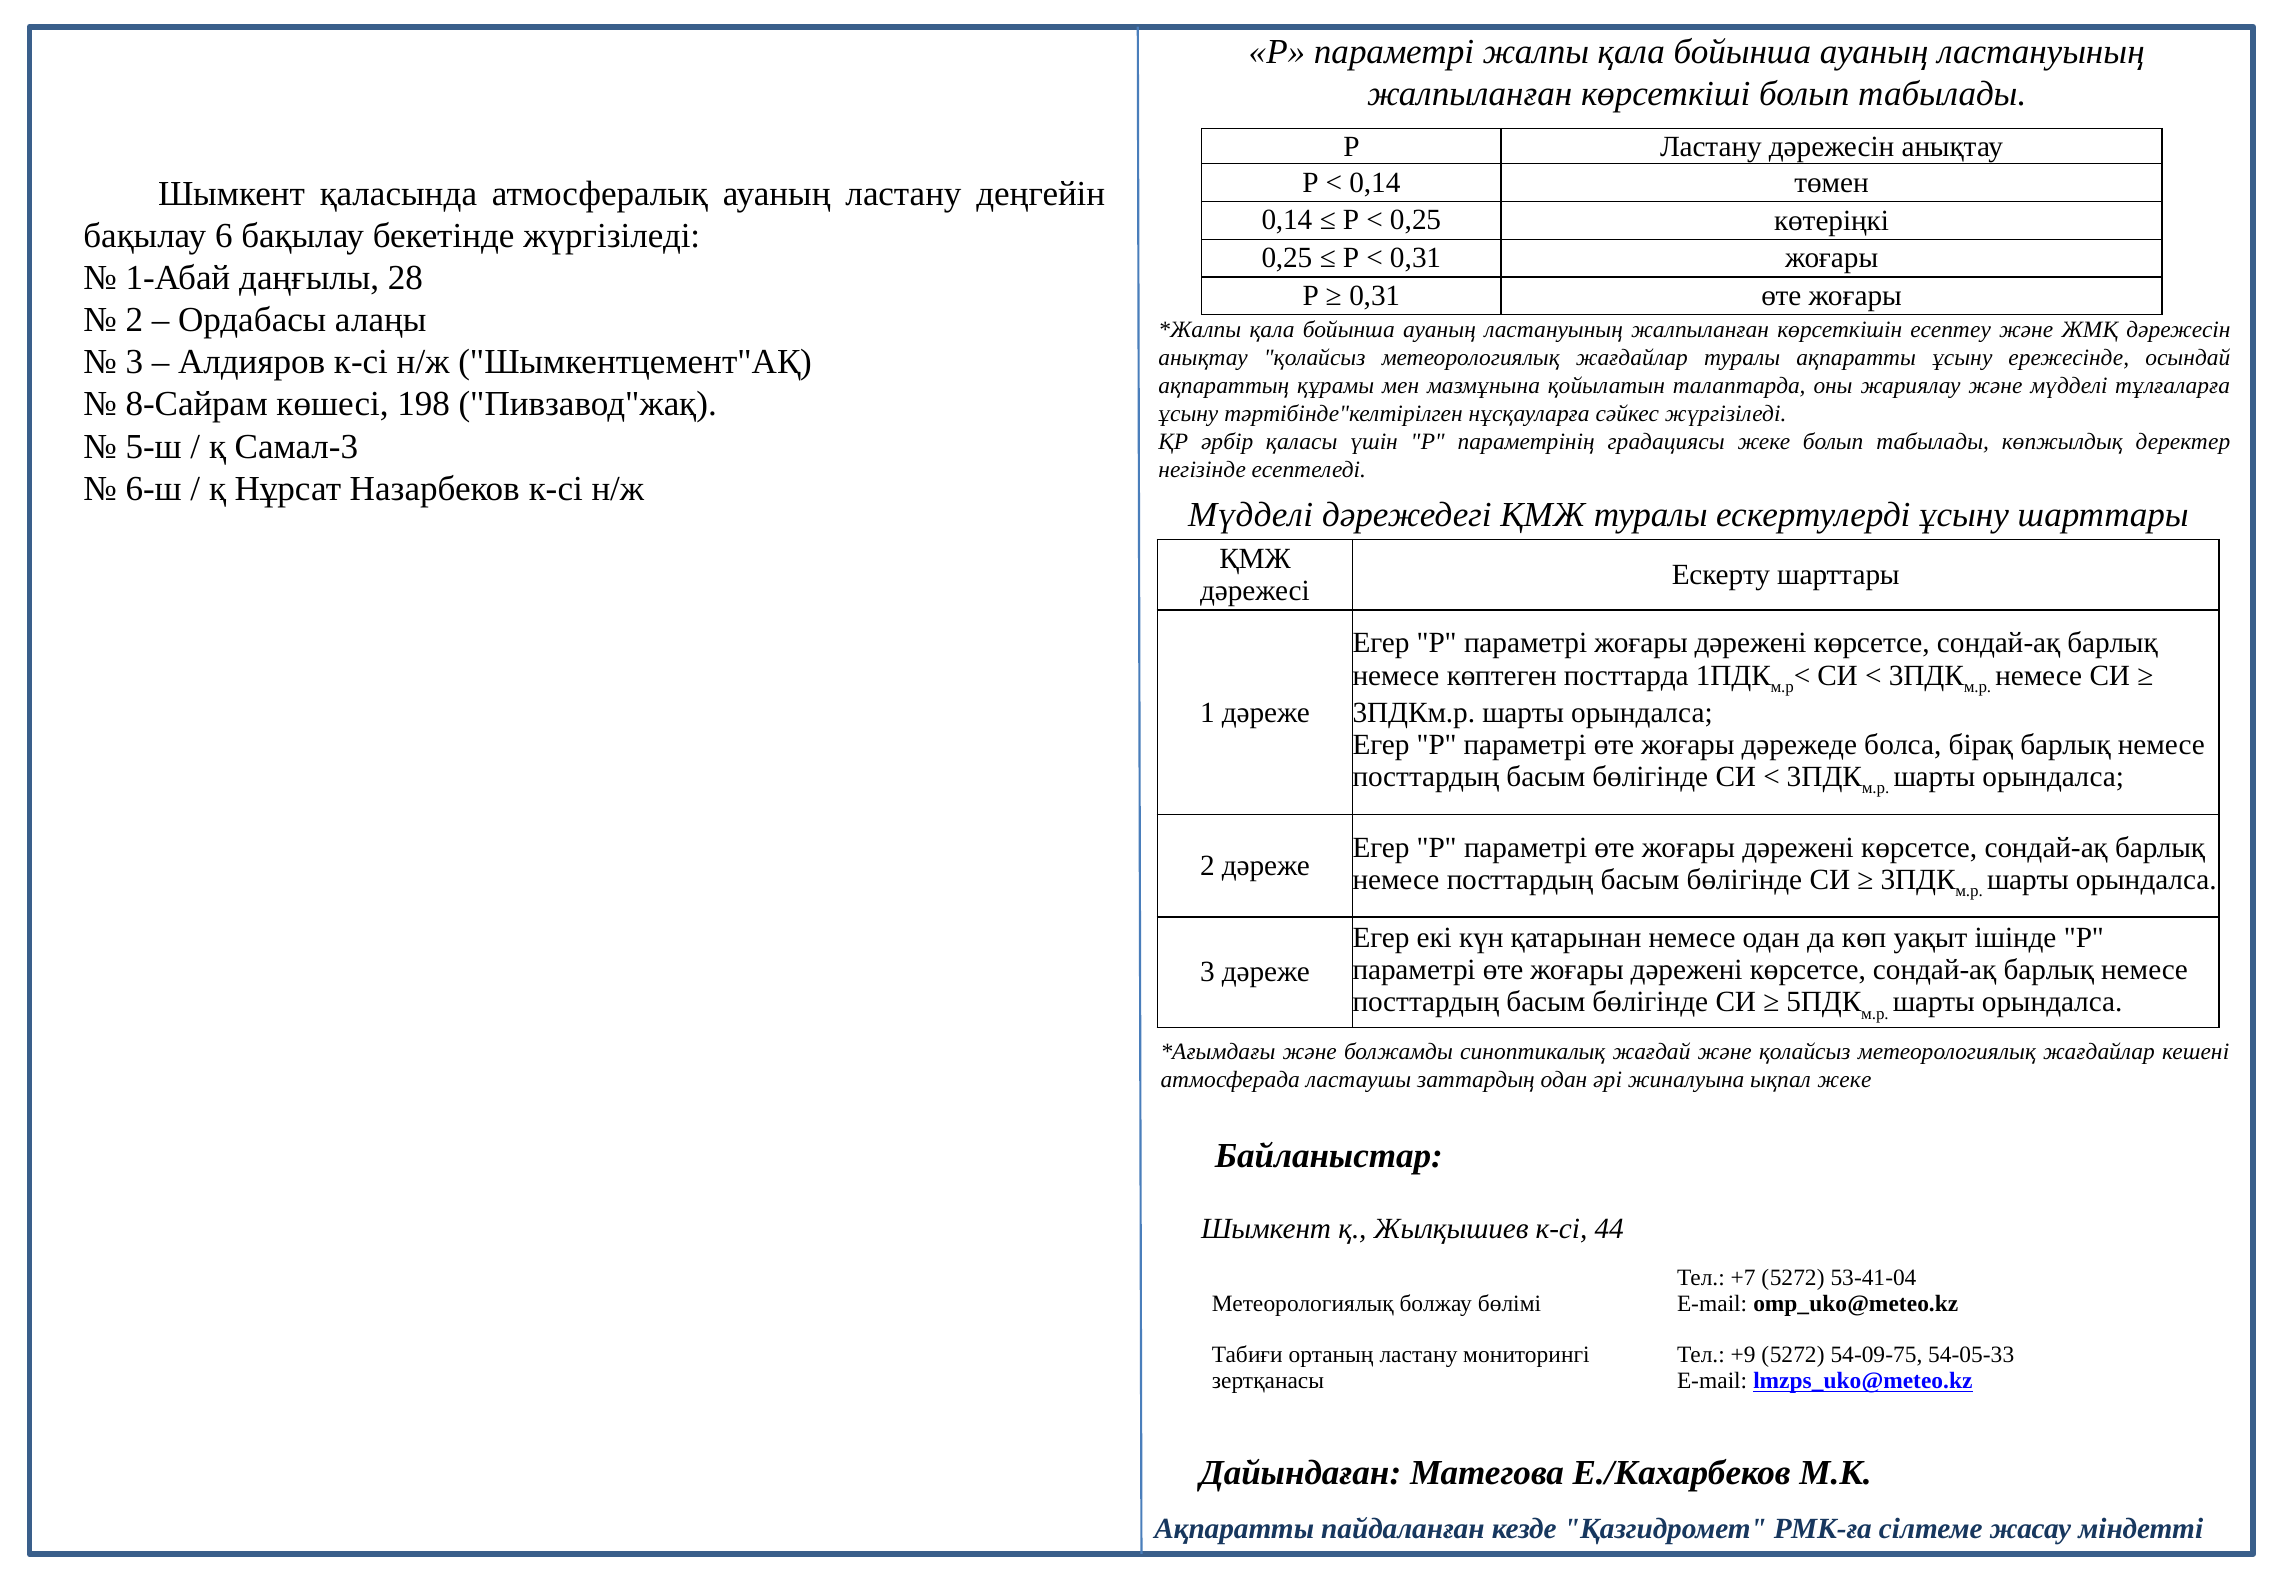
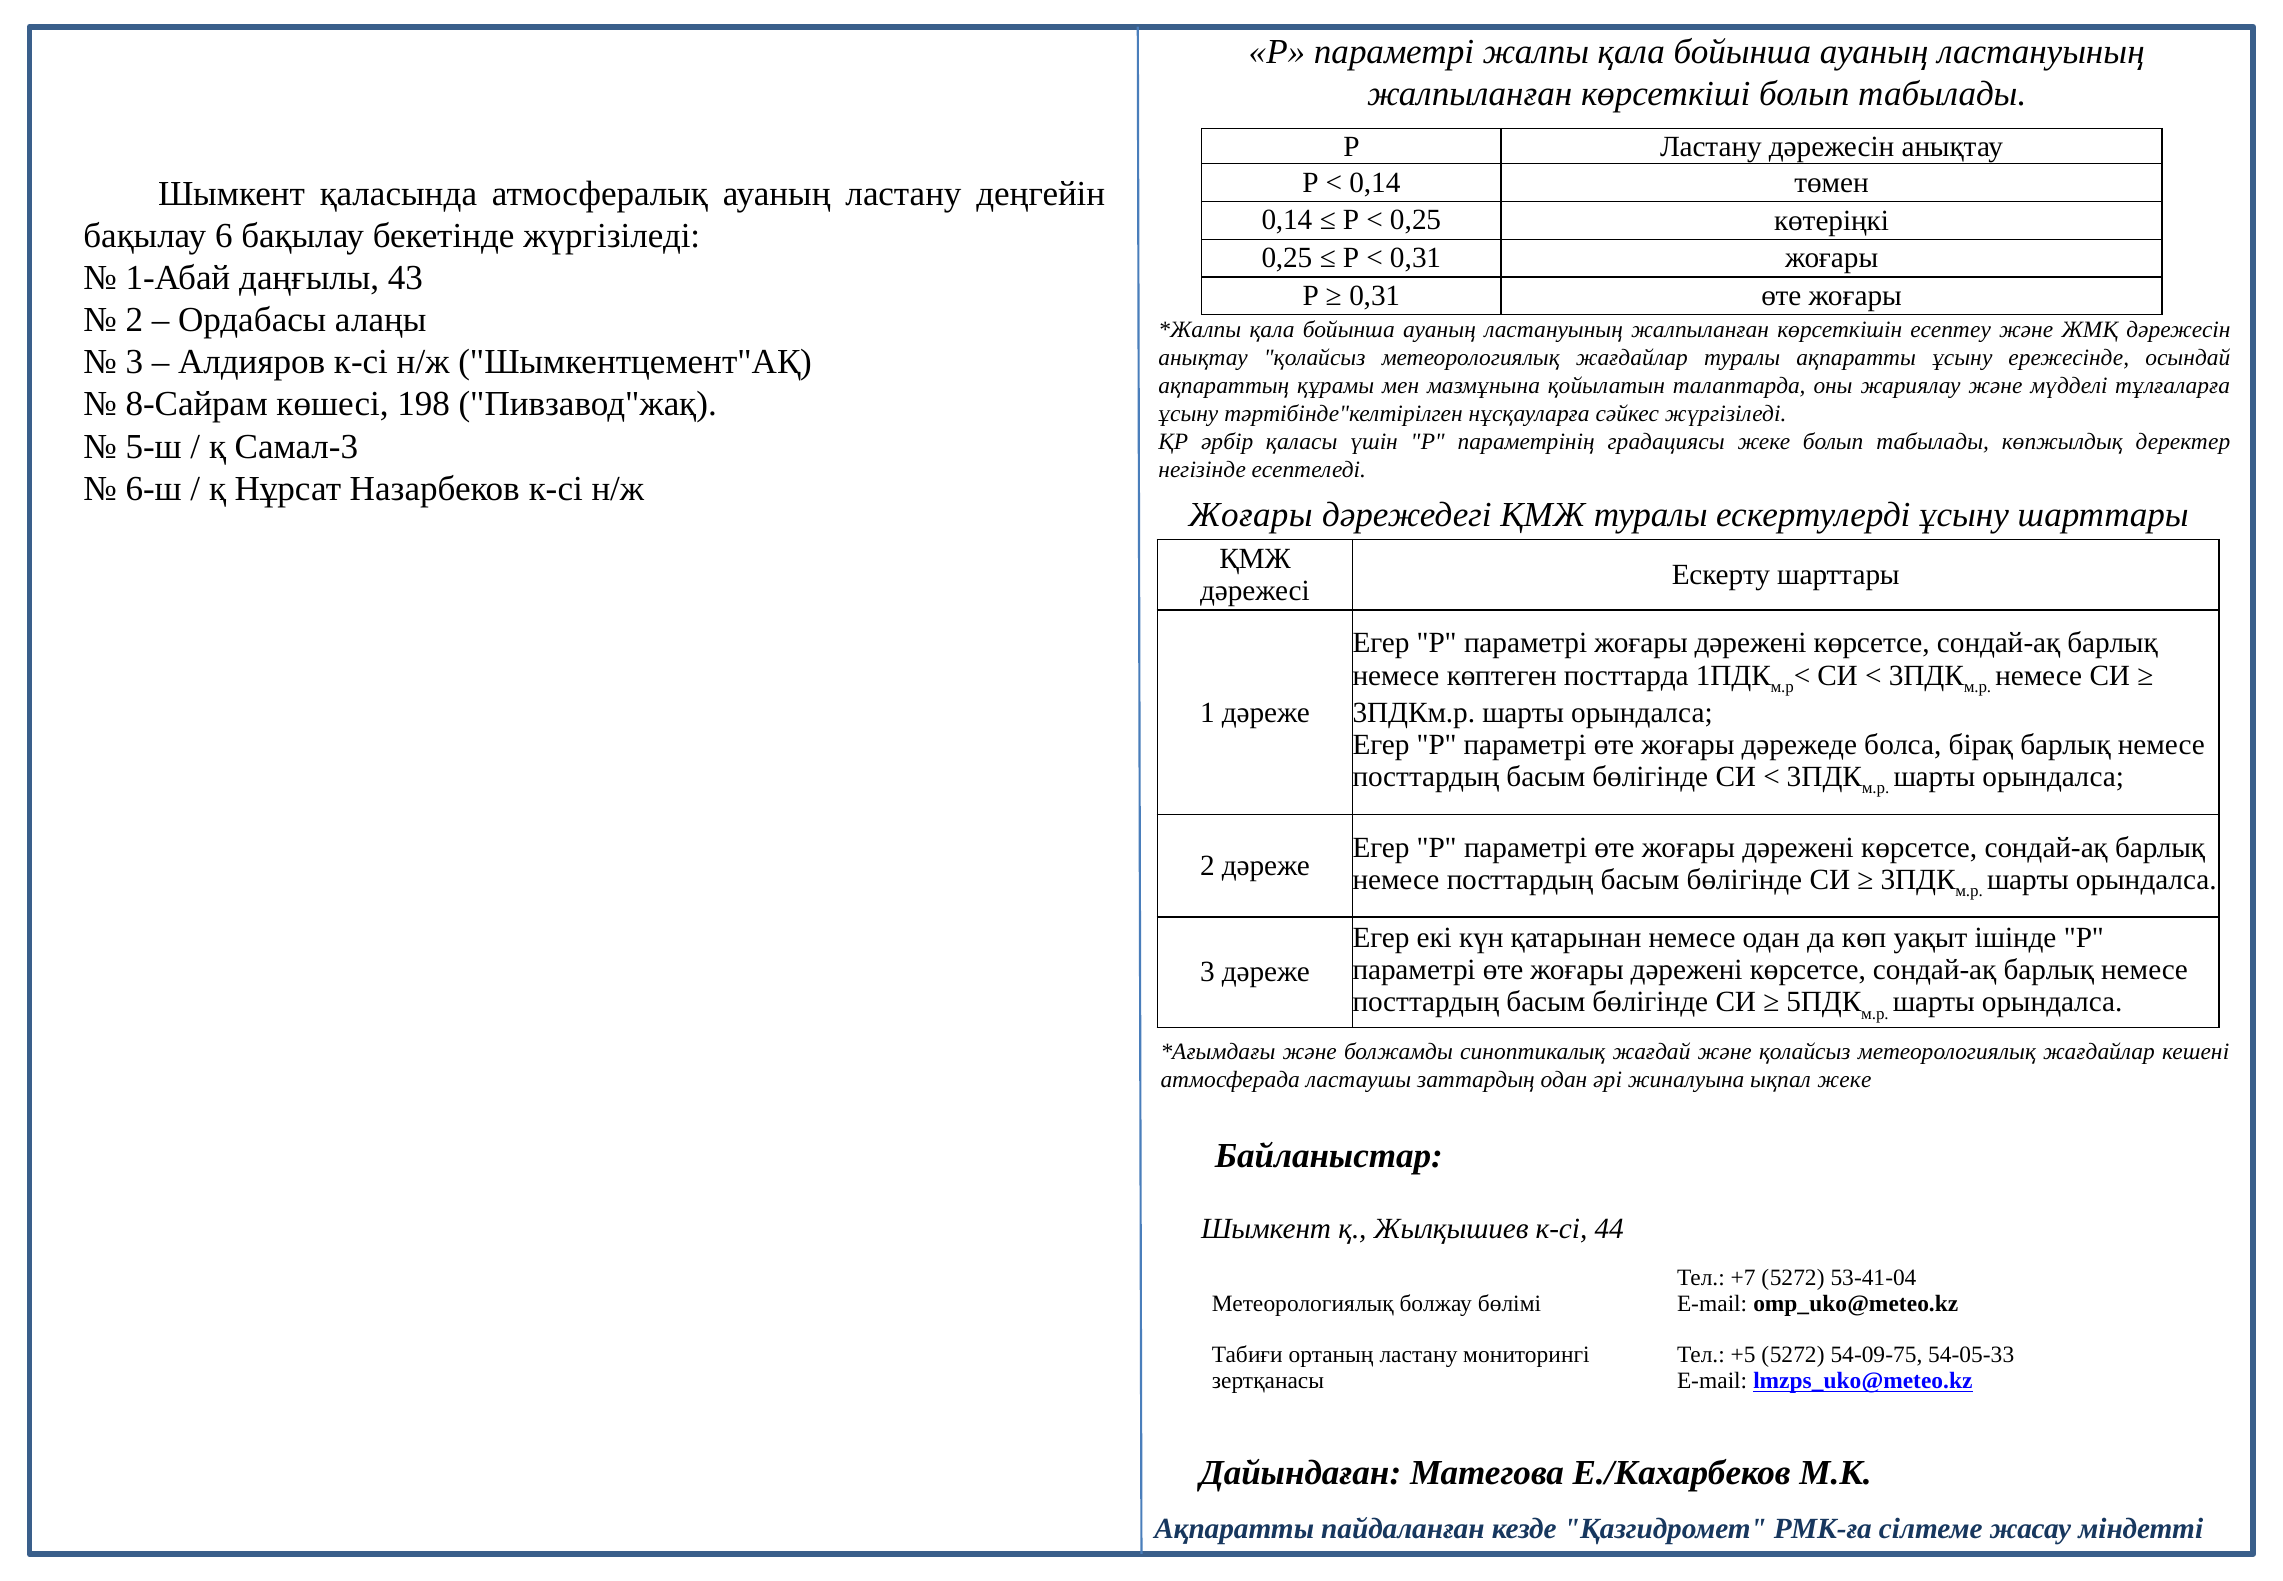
28: 28 -> 43 (405, 278)
Мүдделі: Мүдделі -> Жоғары (1251, 515)
+9: +9 -> +5 (1743, 1355)
